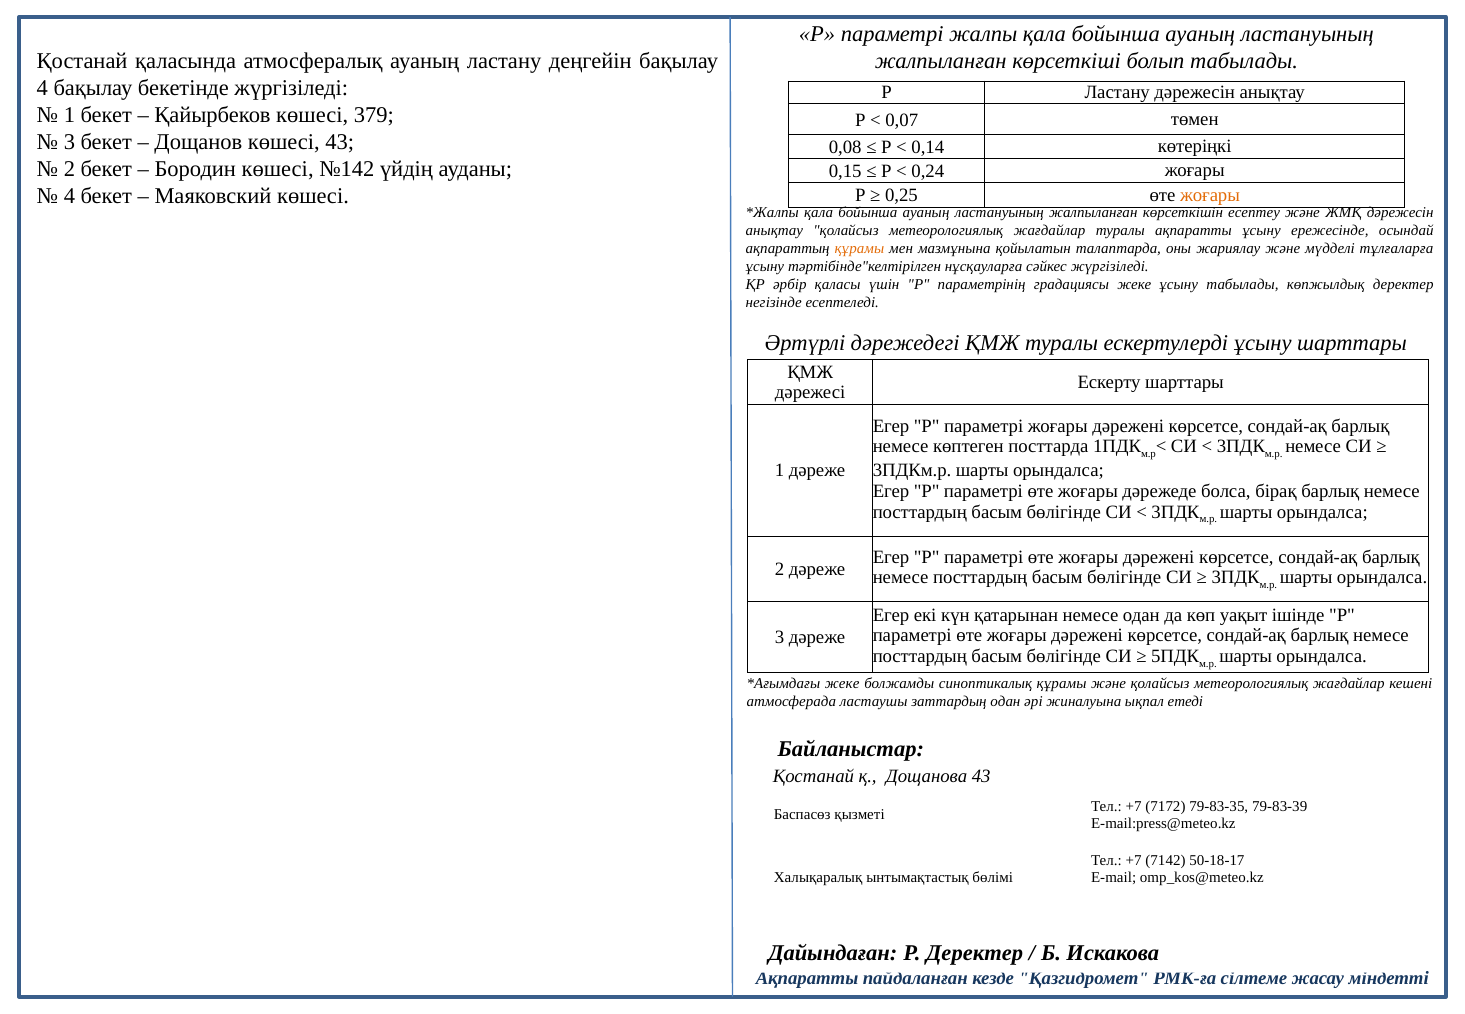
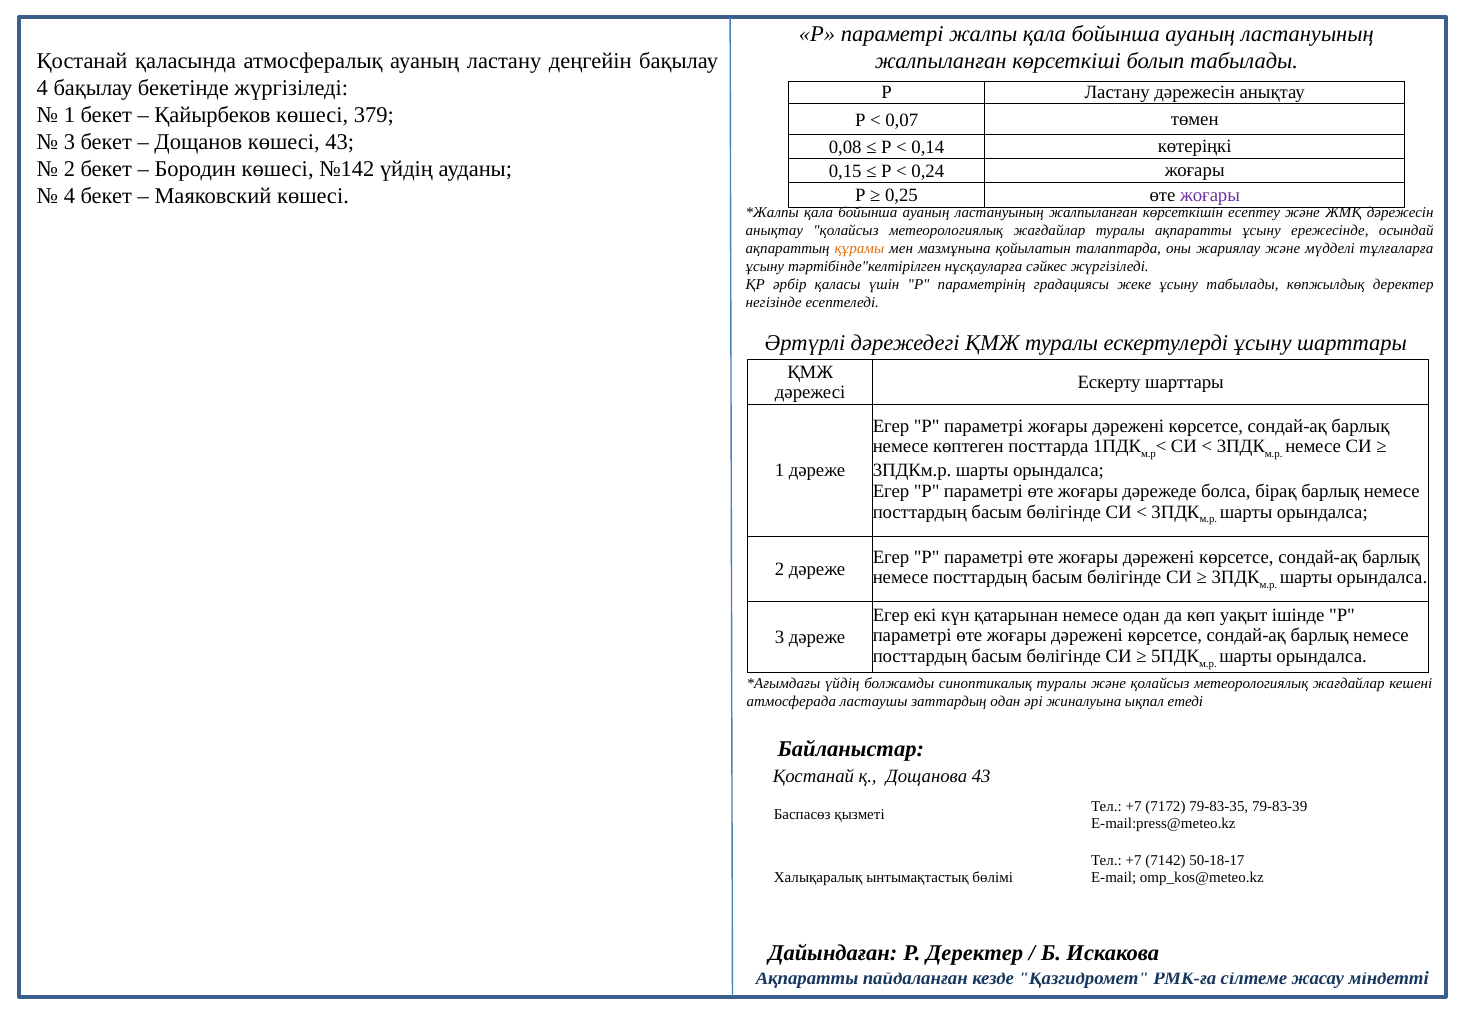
жоғары colour: orange -> purple (1210, 195)
жеке: жеке -> үйдің (842, 684)
синоптикалық құрамы: құрамы -> туралы (1062, 684)
